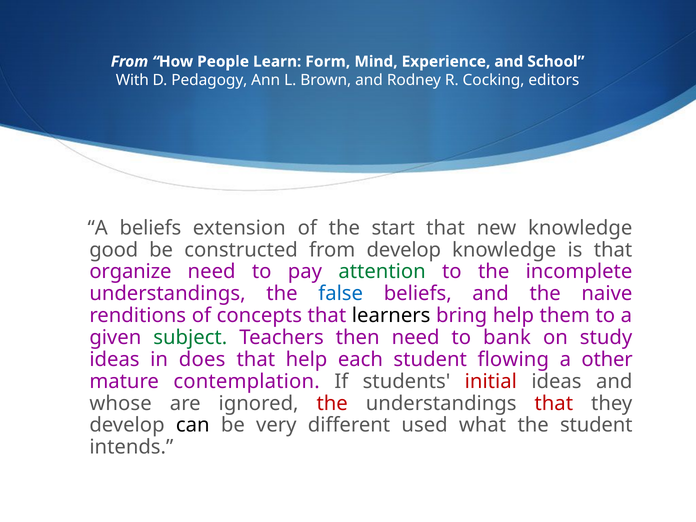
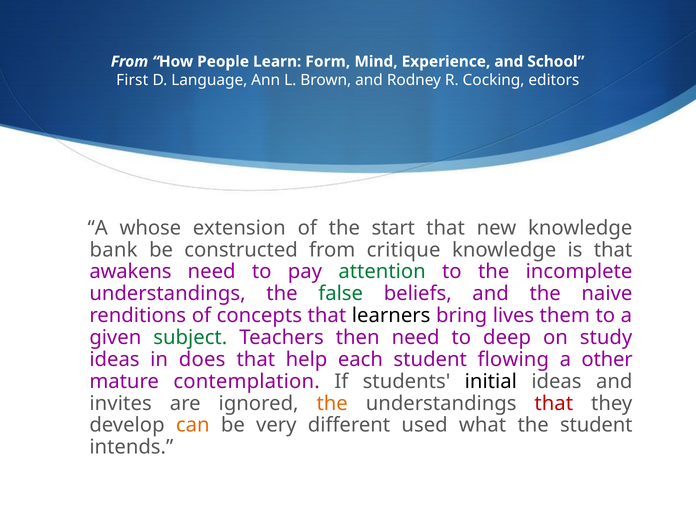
With: With -> First (132, 80)
Pedagogy: Pedagogy -> Language (209, 80)
A beliefs: beliefs -> whose (150, 228)
good: good -> bank (114, 250)
from develop: develop -> critique (404, 250)
organize: organize -> awakens (130, 272)
false colour: blue -> green (341, 294)
bring help: help -> lives (513, 316)
bank: bank -> deep (507, 338)
initial colour: red -> black (491, 381)
whose: whose -> invites (121, 403)
the colour: red -> orange (332, 403)
can colour: black -> orange (193, 425)
